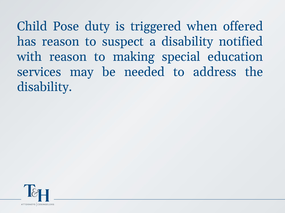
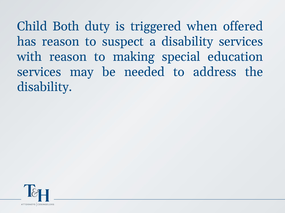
Pose: Pose -> Both (66, 27)
disability notified: notified -> services (241, 42)
